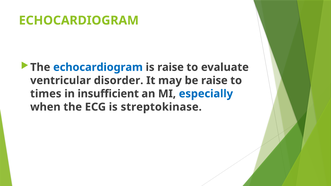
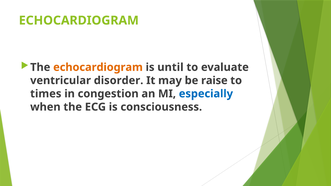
echocardiogram colour: blue -> orange (98, 67)
is raise: raise -> until (170, 67)
insufficient: insufficient -> congestion (108, 94)
streptokinase: streptokinase -> consciousness (161, 107)
